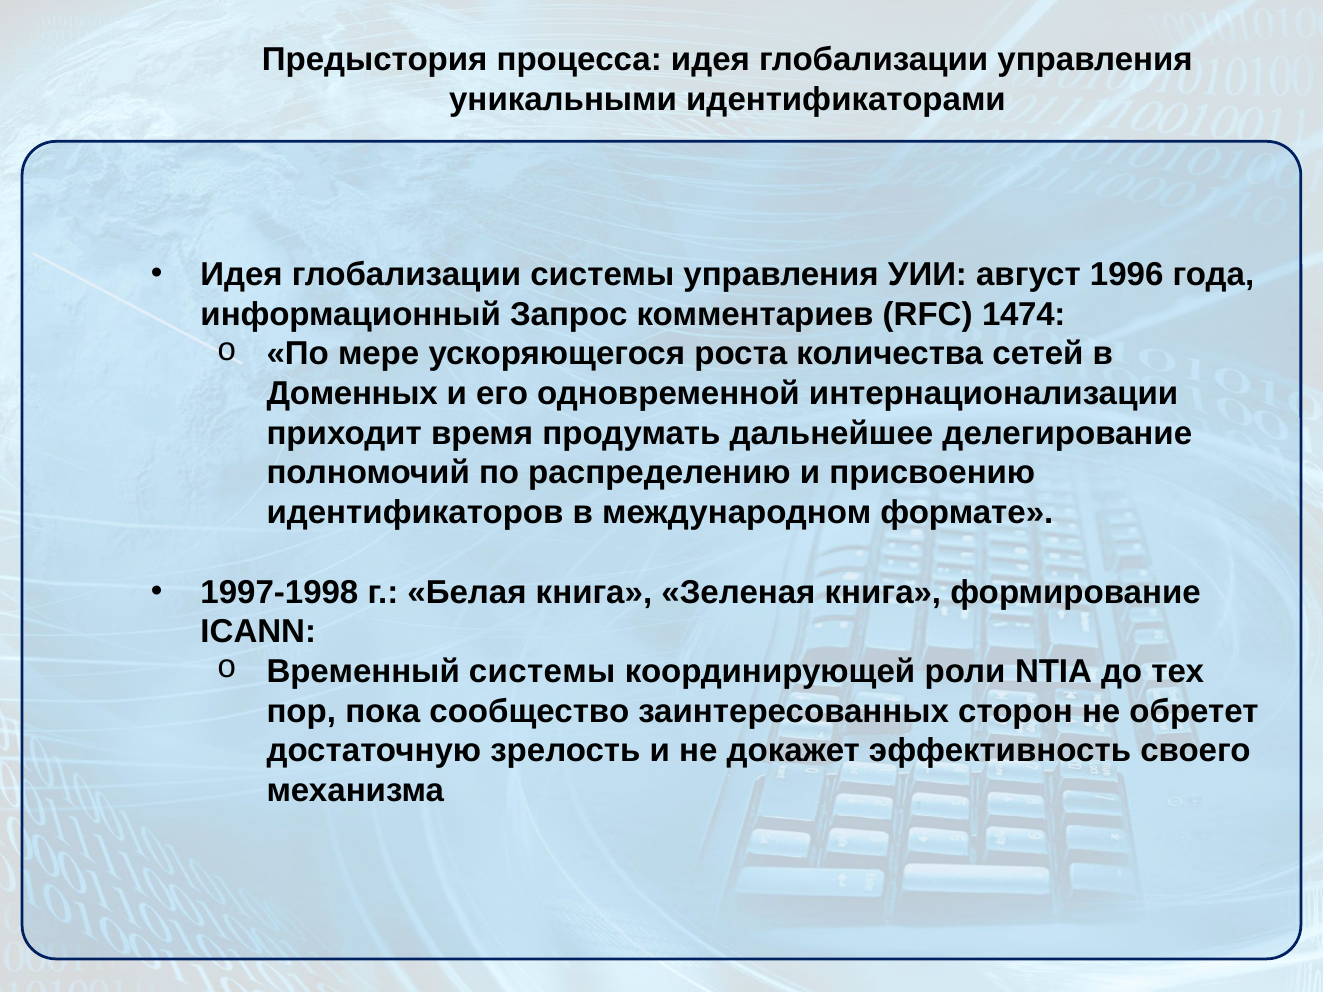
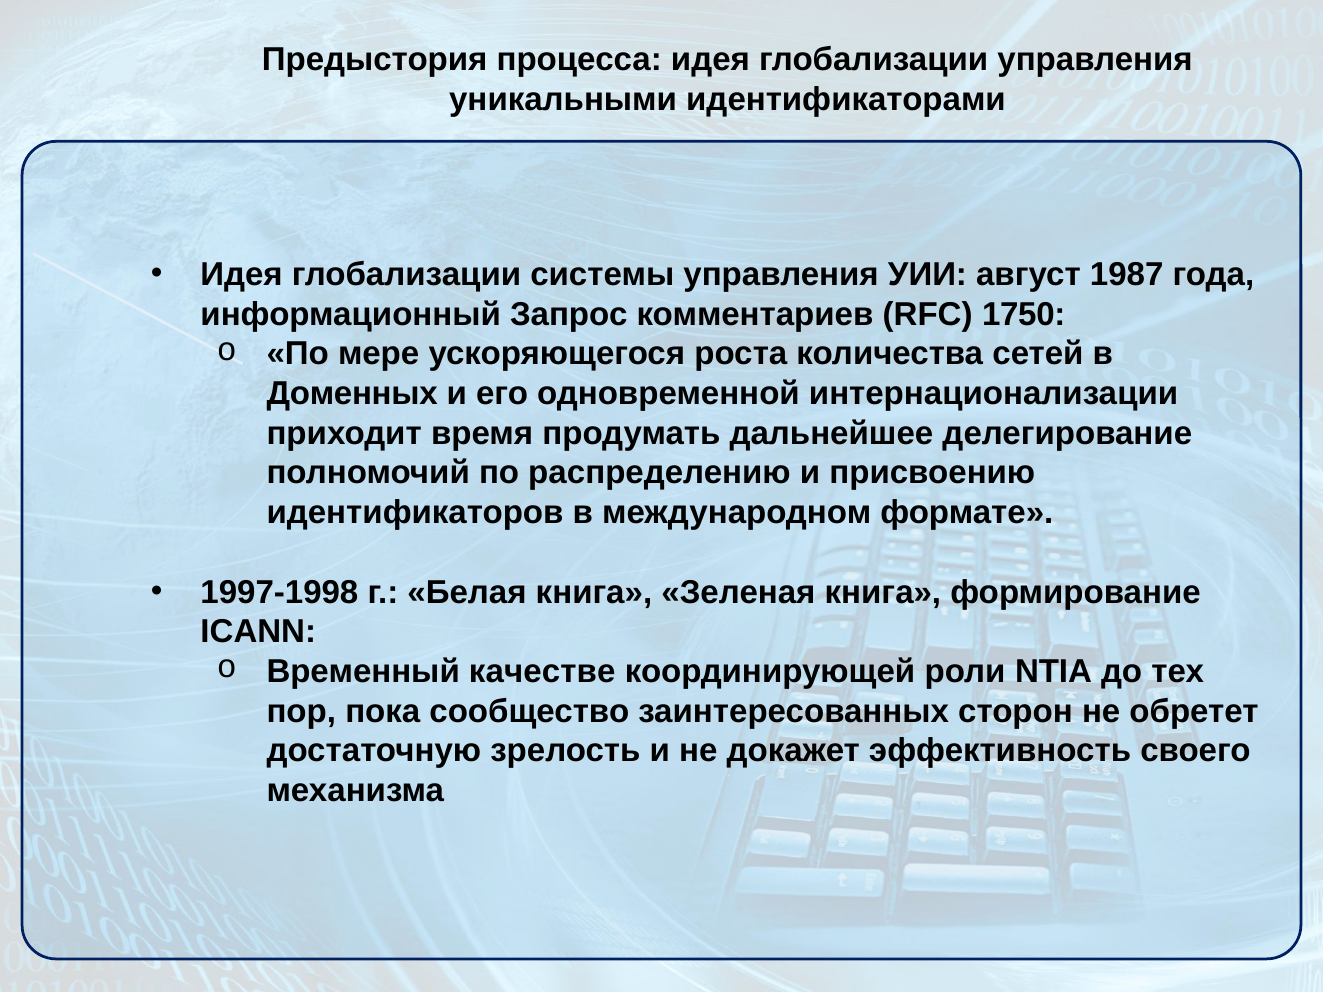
1996: 1996 -> 1987 (1127, 275)
1474: 1474 -> 1750 (1024, 314)
Временный системы: системы -> качестве (542, 672)
